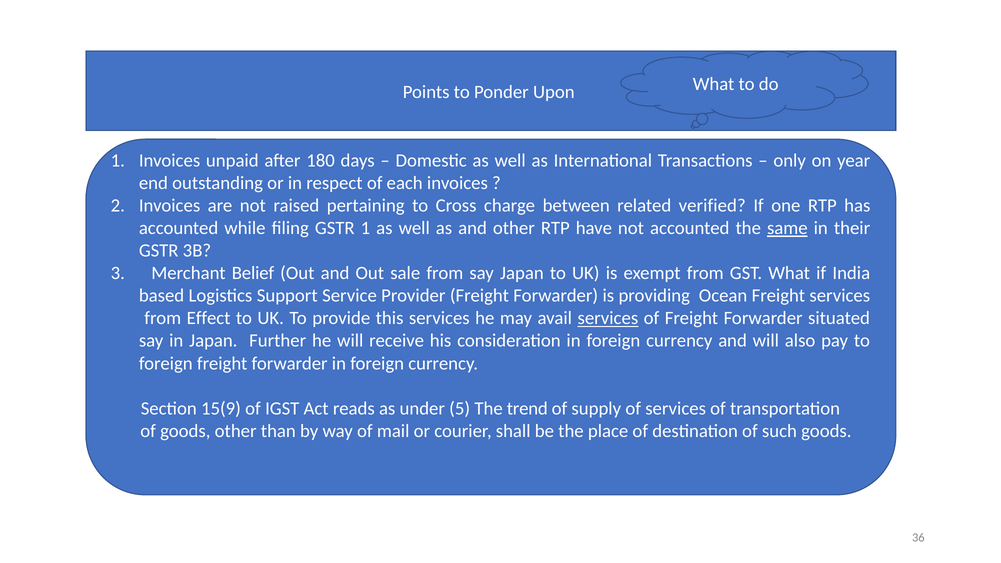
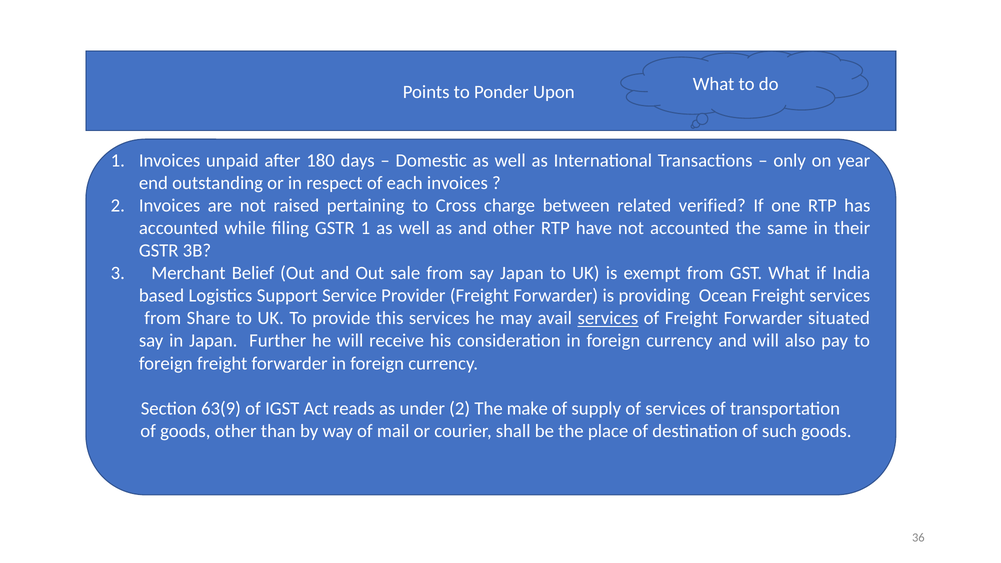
same underline: present -> none (787, 228)
Effect: Effect -> Share (208, 318)
15(9: 15(9 -> 63(9 (221, 408)
under 5: 5 -> 2 (460, 408)
trend: trend -> make (527, 408)
